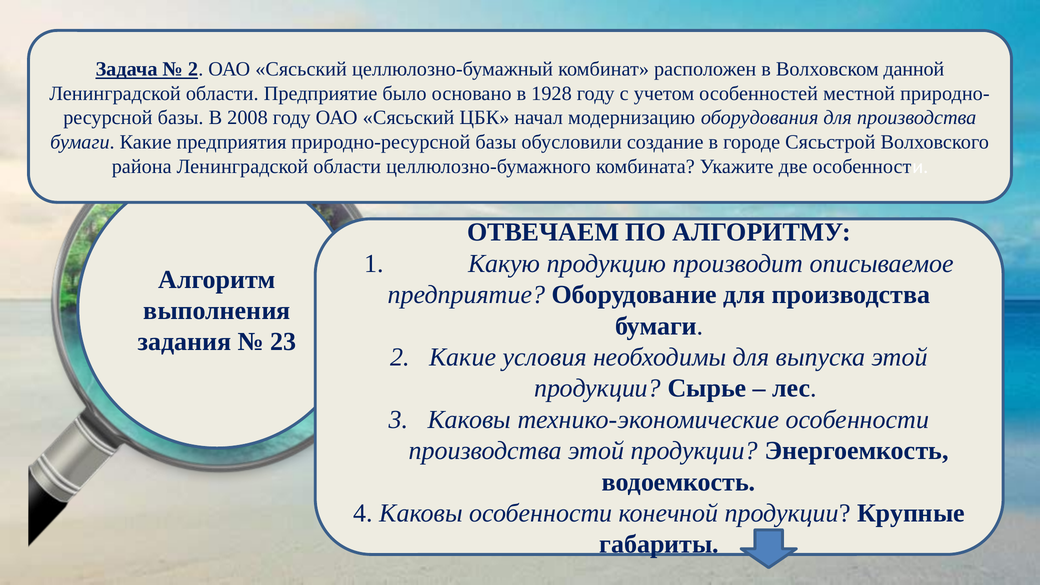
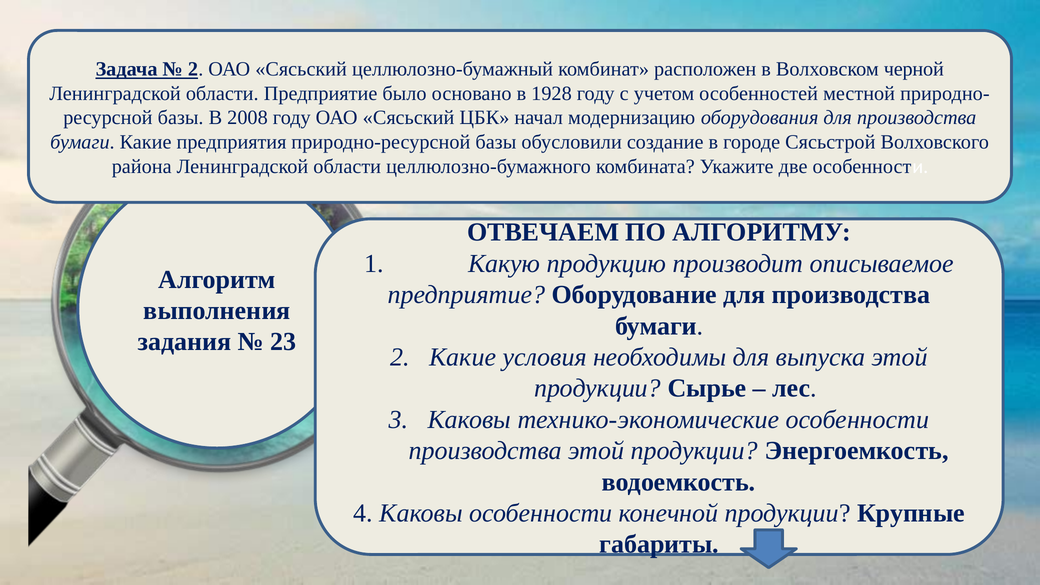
данной: данной -> черной (914, 69)
